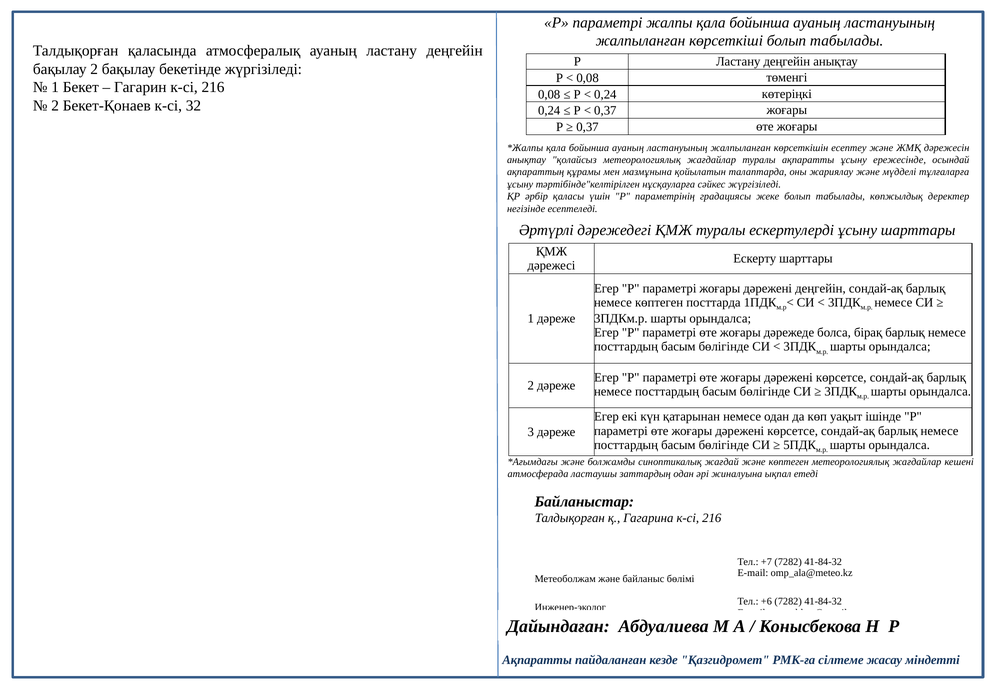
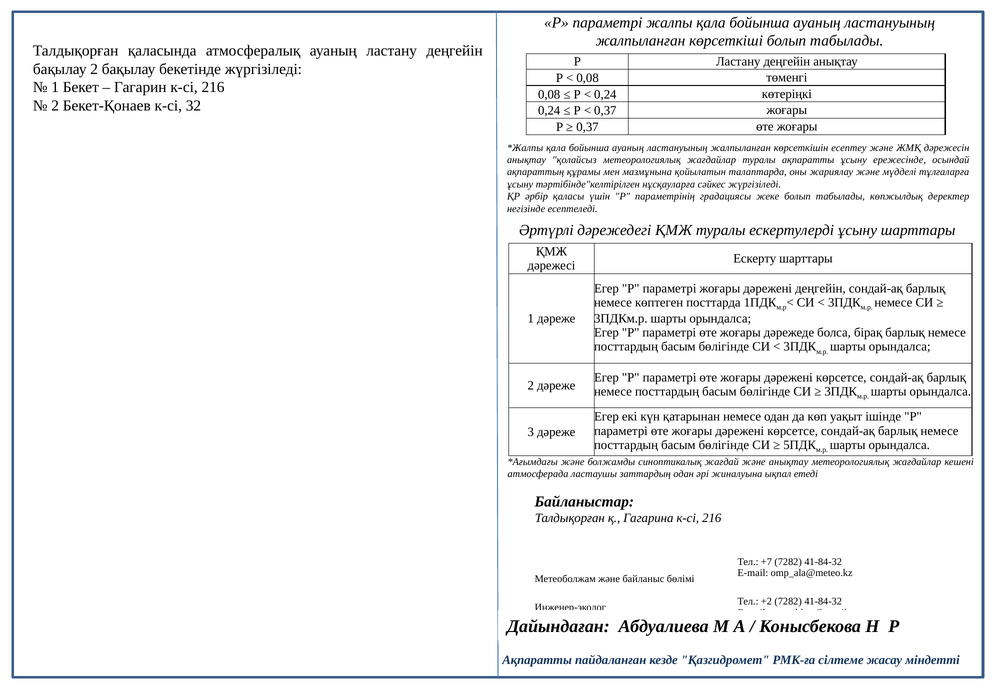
және көптеген: көптеген -> анықтау (789, 462)
+6: +6 -> +2 (766, 602)
